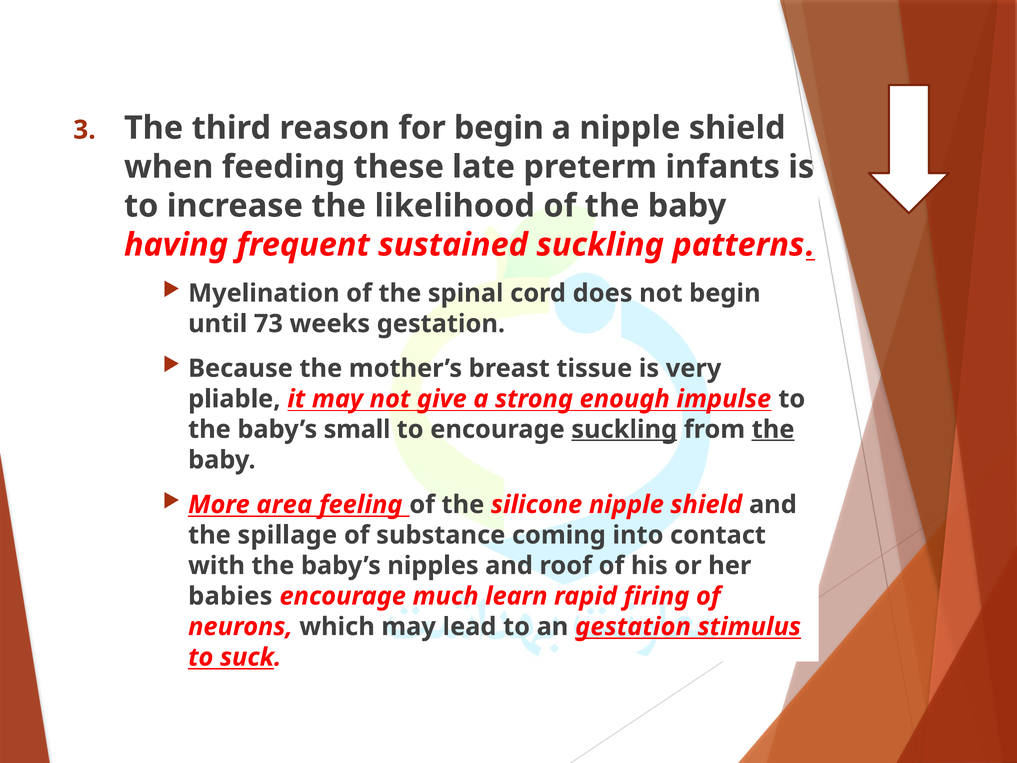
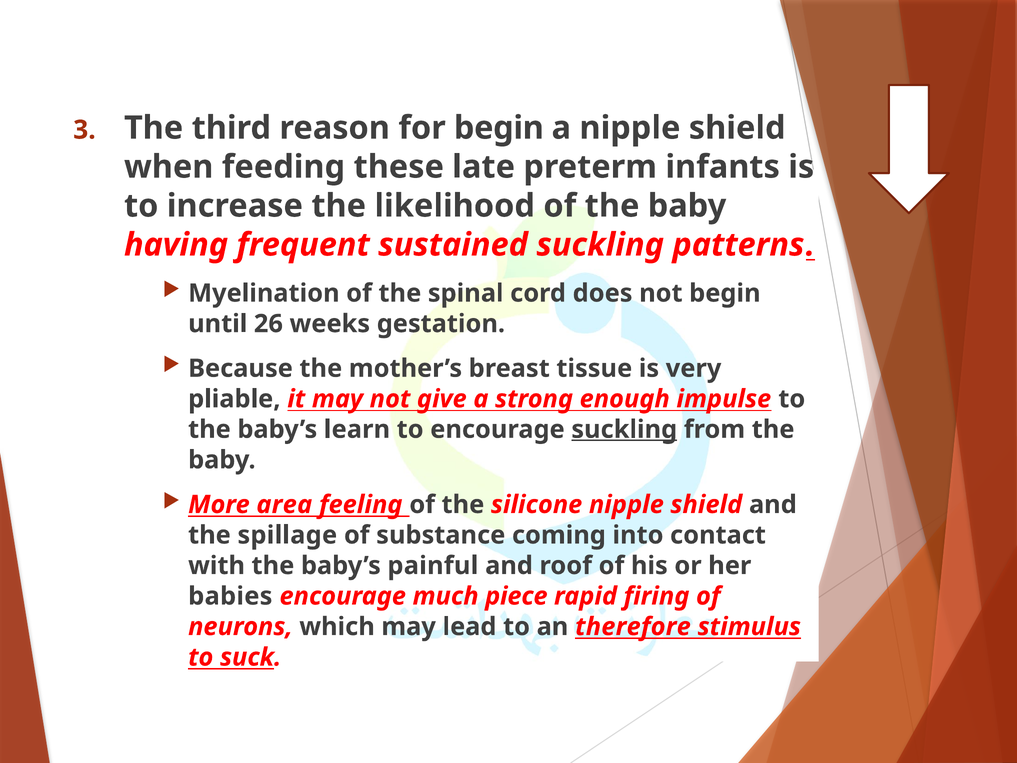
73: 73 -> 26 (268, 324)
small: small -> learn (357, 429)
the underline: present -> none (773, 429)
nipples: nipples -> painful (433, 565)
learn: learn -> piece (516, 596)
an gestation: gestation -> therefore (633, 627)
